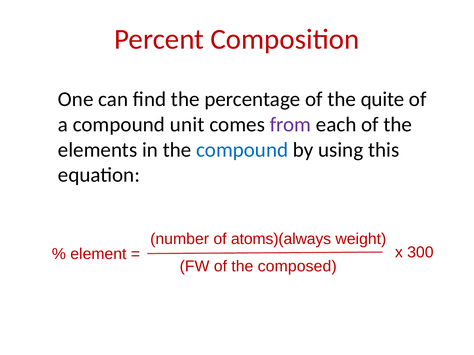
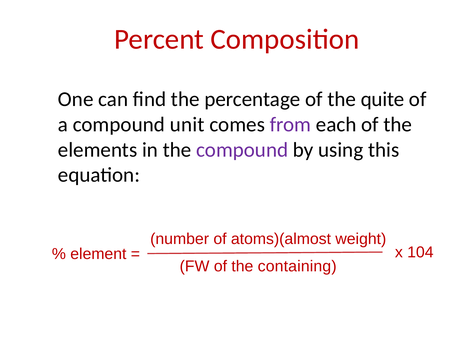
compound colour: blue -> purple (242, 150)
atoms)(always: atoms)(always -> atoms)(almost (281, 239)
300: 300 -> 104 (420, 253)
composed: composed -> containing (297, 267)
